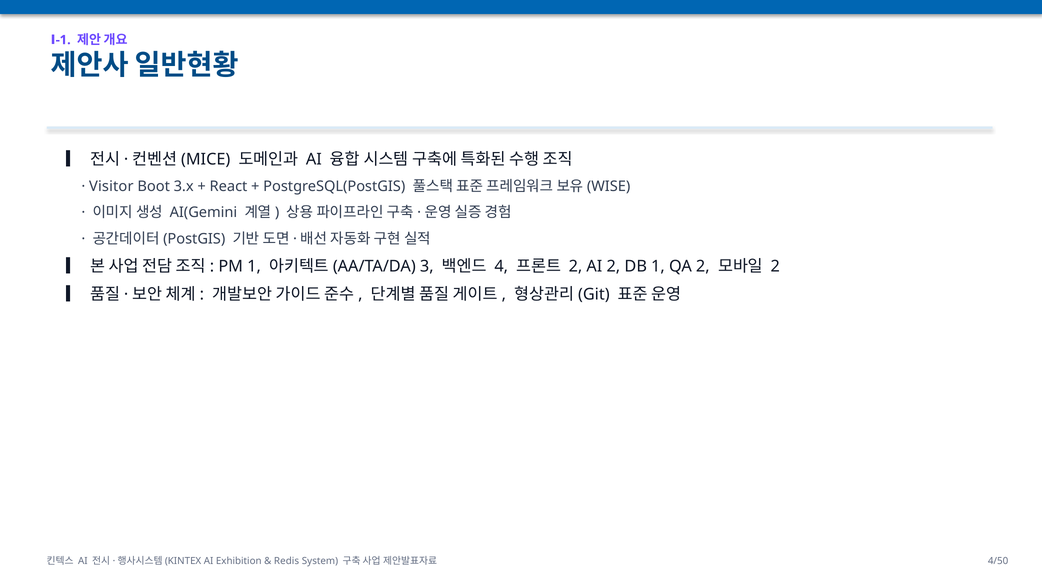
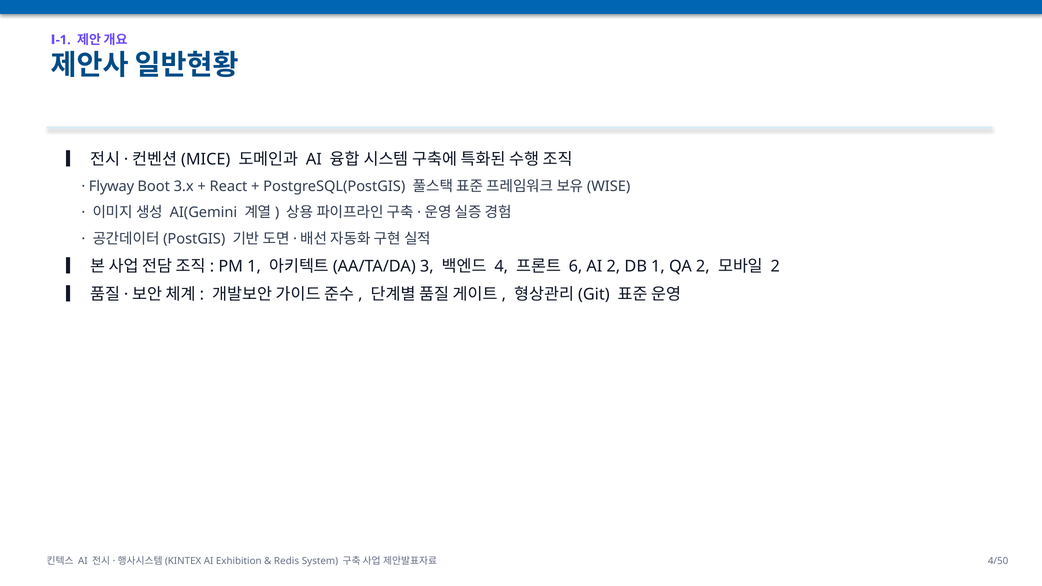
Visitor: Visitor -> Flyway (111, 186)
2: 2 -> 6 (575, 266)
